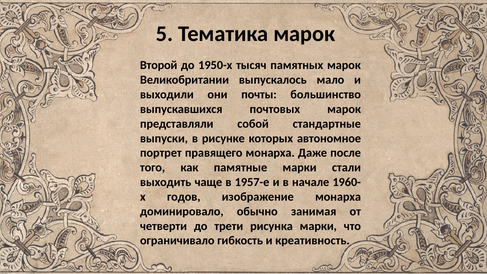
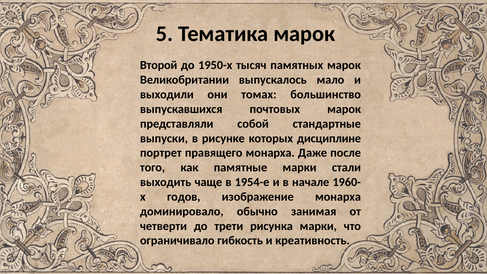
почты: почты -> томах (259, 94)
автономное: автономное -> дисциплине (329, 138)
1957-е: 1957-е -> 1954-е (252, 182)
